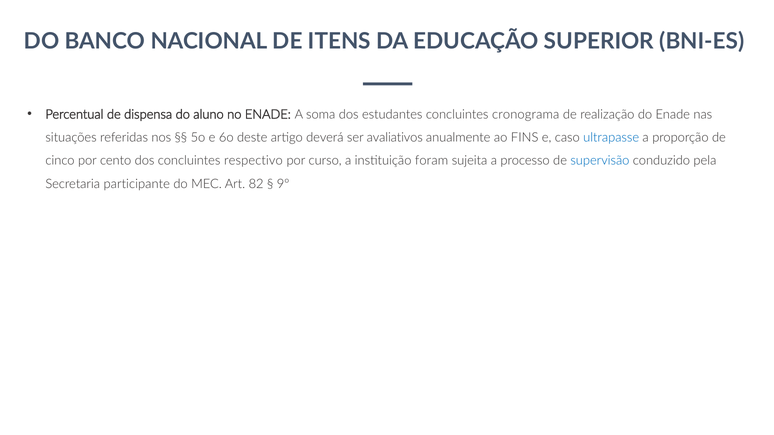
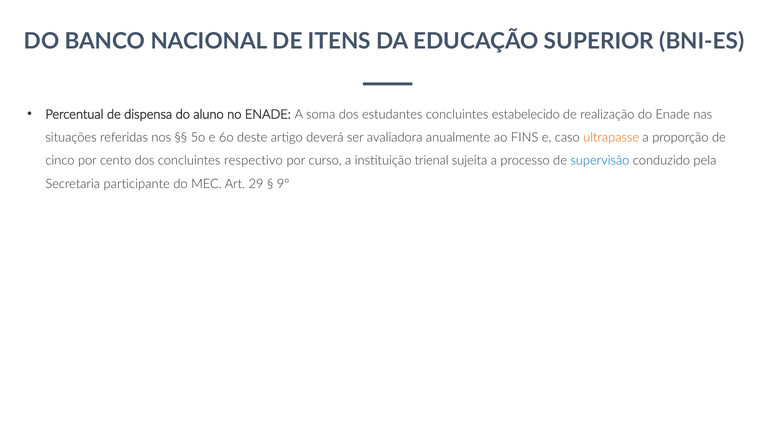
cronograma: cronograma -> estabelecido (526, 114)
avaliativos: avaliativos -> avaliadora (395, 138)
ultrapasse colour: blue -> orange (611, 138)
foram: foram -> trienal (432, 161)
82: 82 -> 29 (256, 184)
